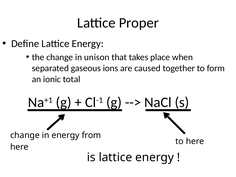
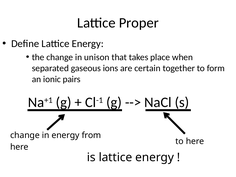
caused: caused -> certain (147, 68)
total: total -> pairs (72, 79)
